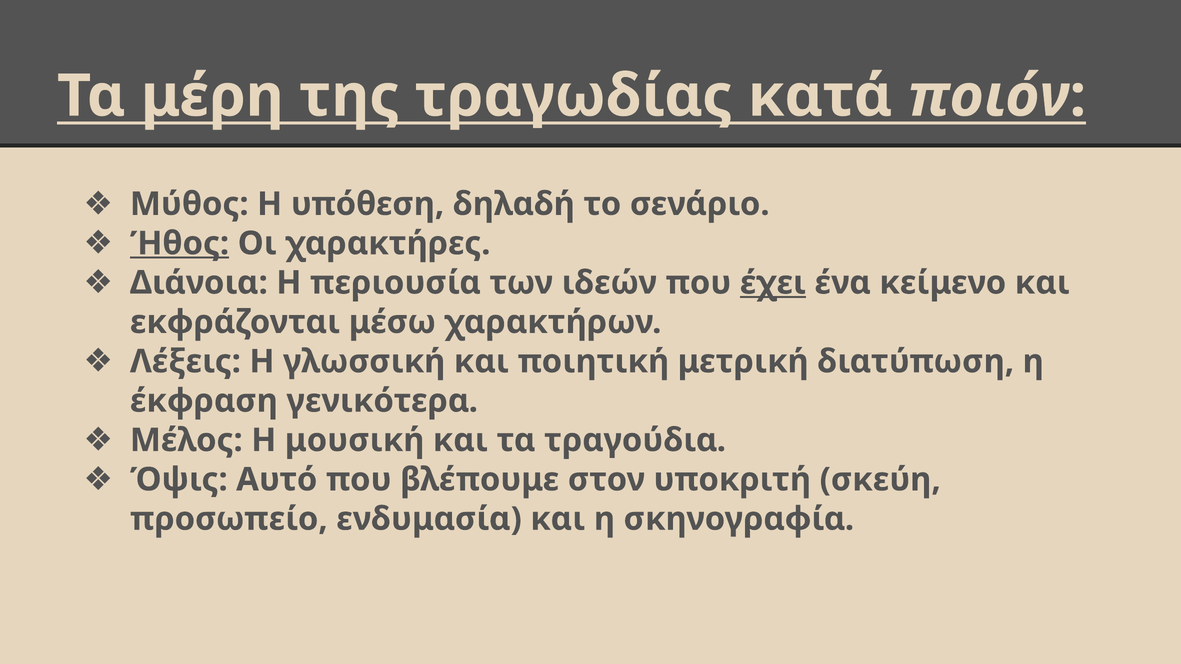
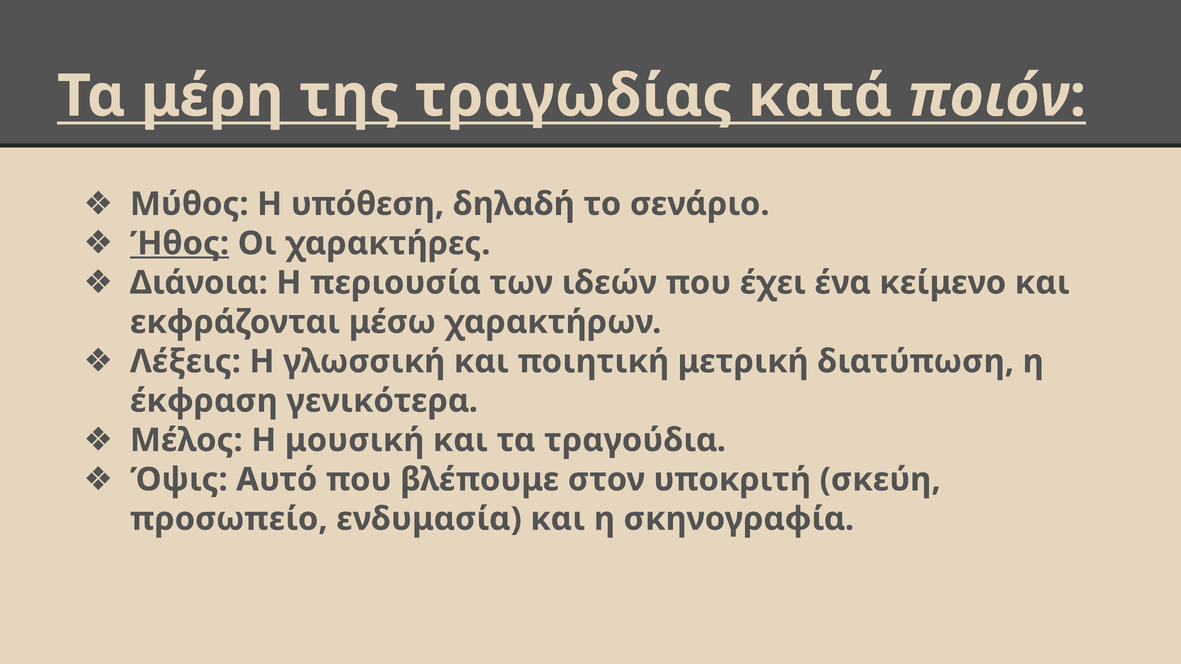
έχει underline: present -> none (773, 283)
